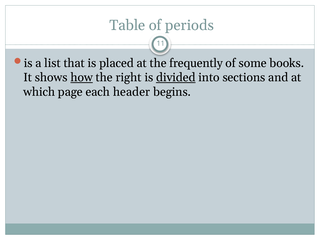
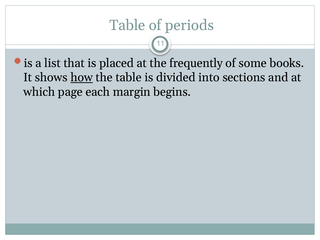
the right: right -> table (129, 77)
divided underline: present -> none (176, 77)
header: header -> margin (132, 92)
